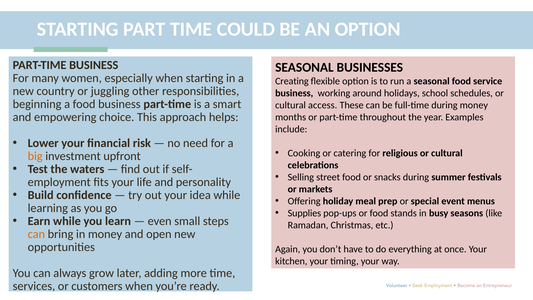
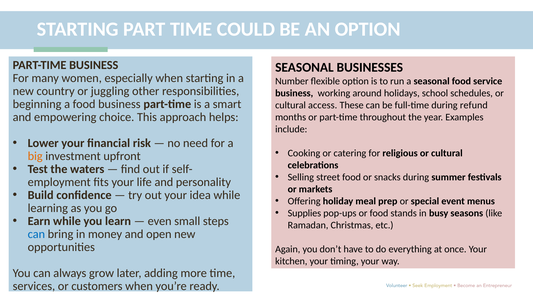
Creating: Creating -> Number (292, 81)
during money: money -> refund (474, 105)
can colour: orange -> blue (36, 234)
